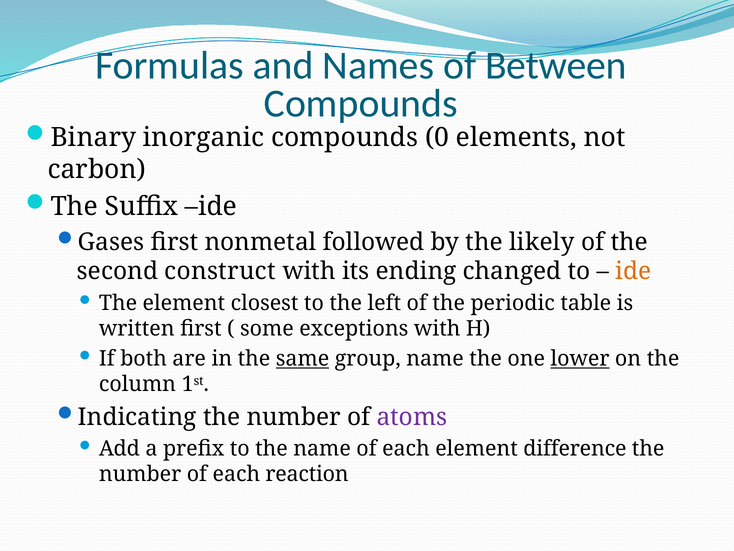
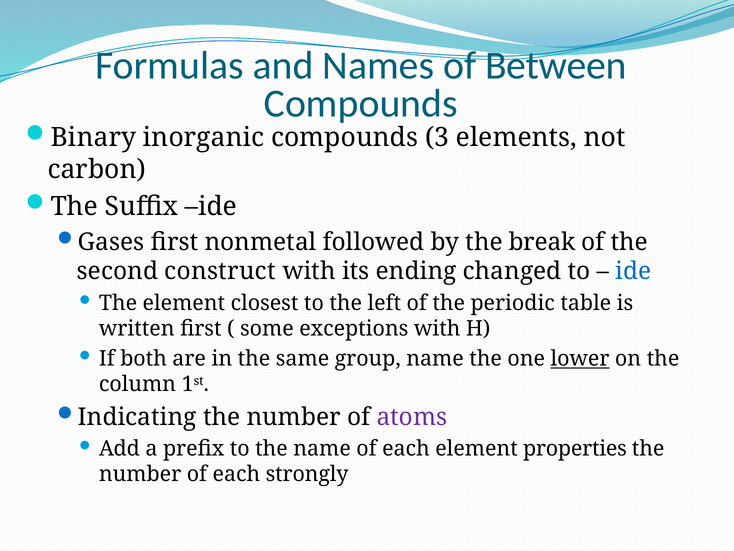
0: 0 -> 3 (437, 138)
likely: likely -> break (542, 242)
ide colour: orange -> blue (633, 271)
same underline: present -> none (303, 358)
difference: difference -> properties (575, 448)
reaction: reaction -> strongly (307, 474)
